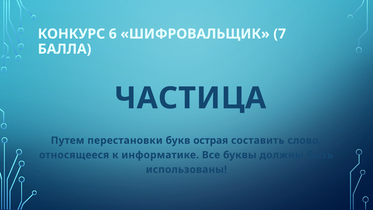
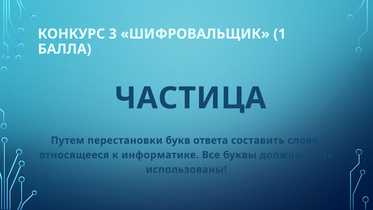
6: 6 -> 3 (113, 34)
7: 7 -> 1 (280, 34)
острая: острая -> ответа (211, 140)
